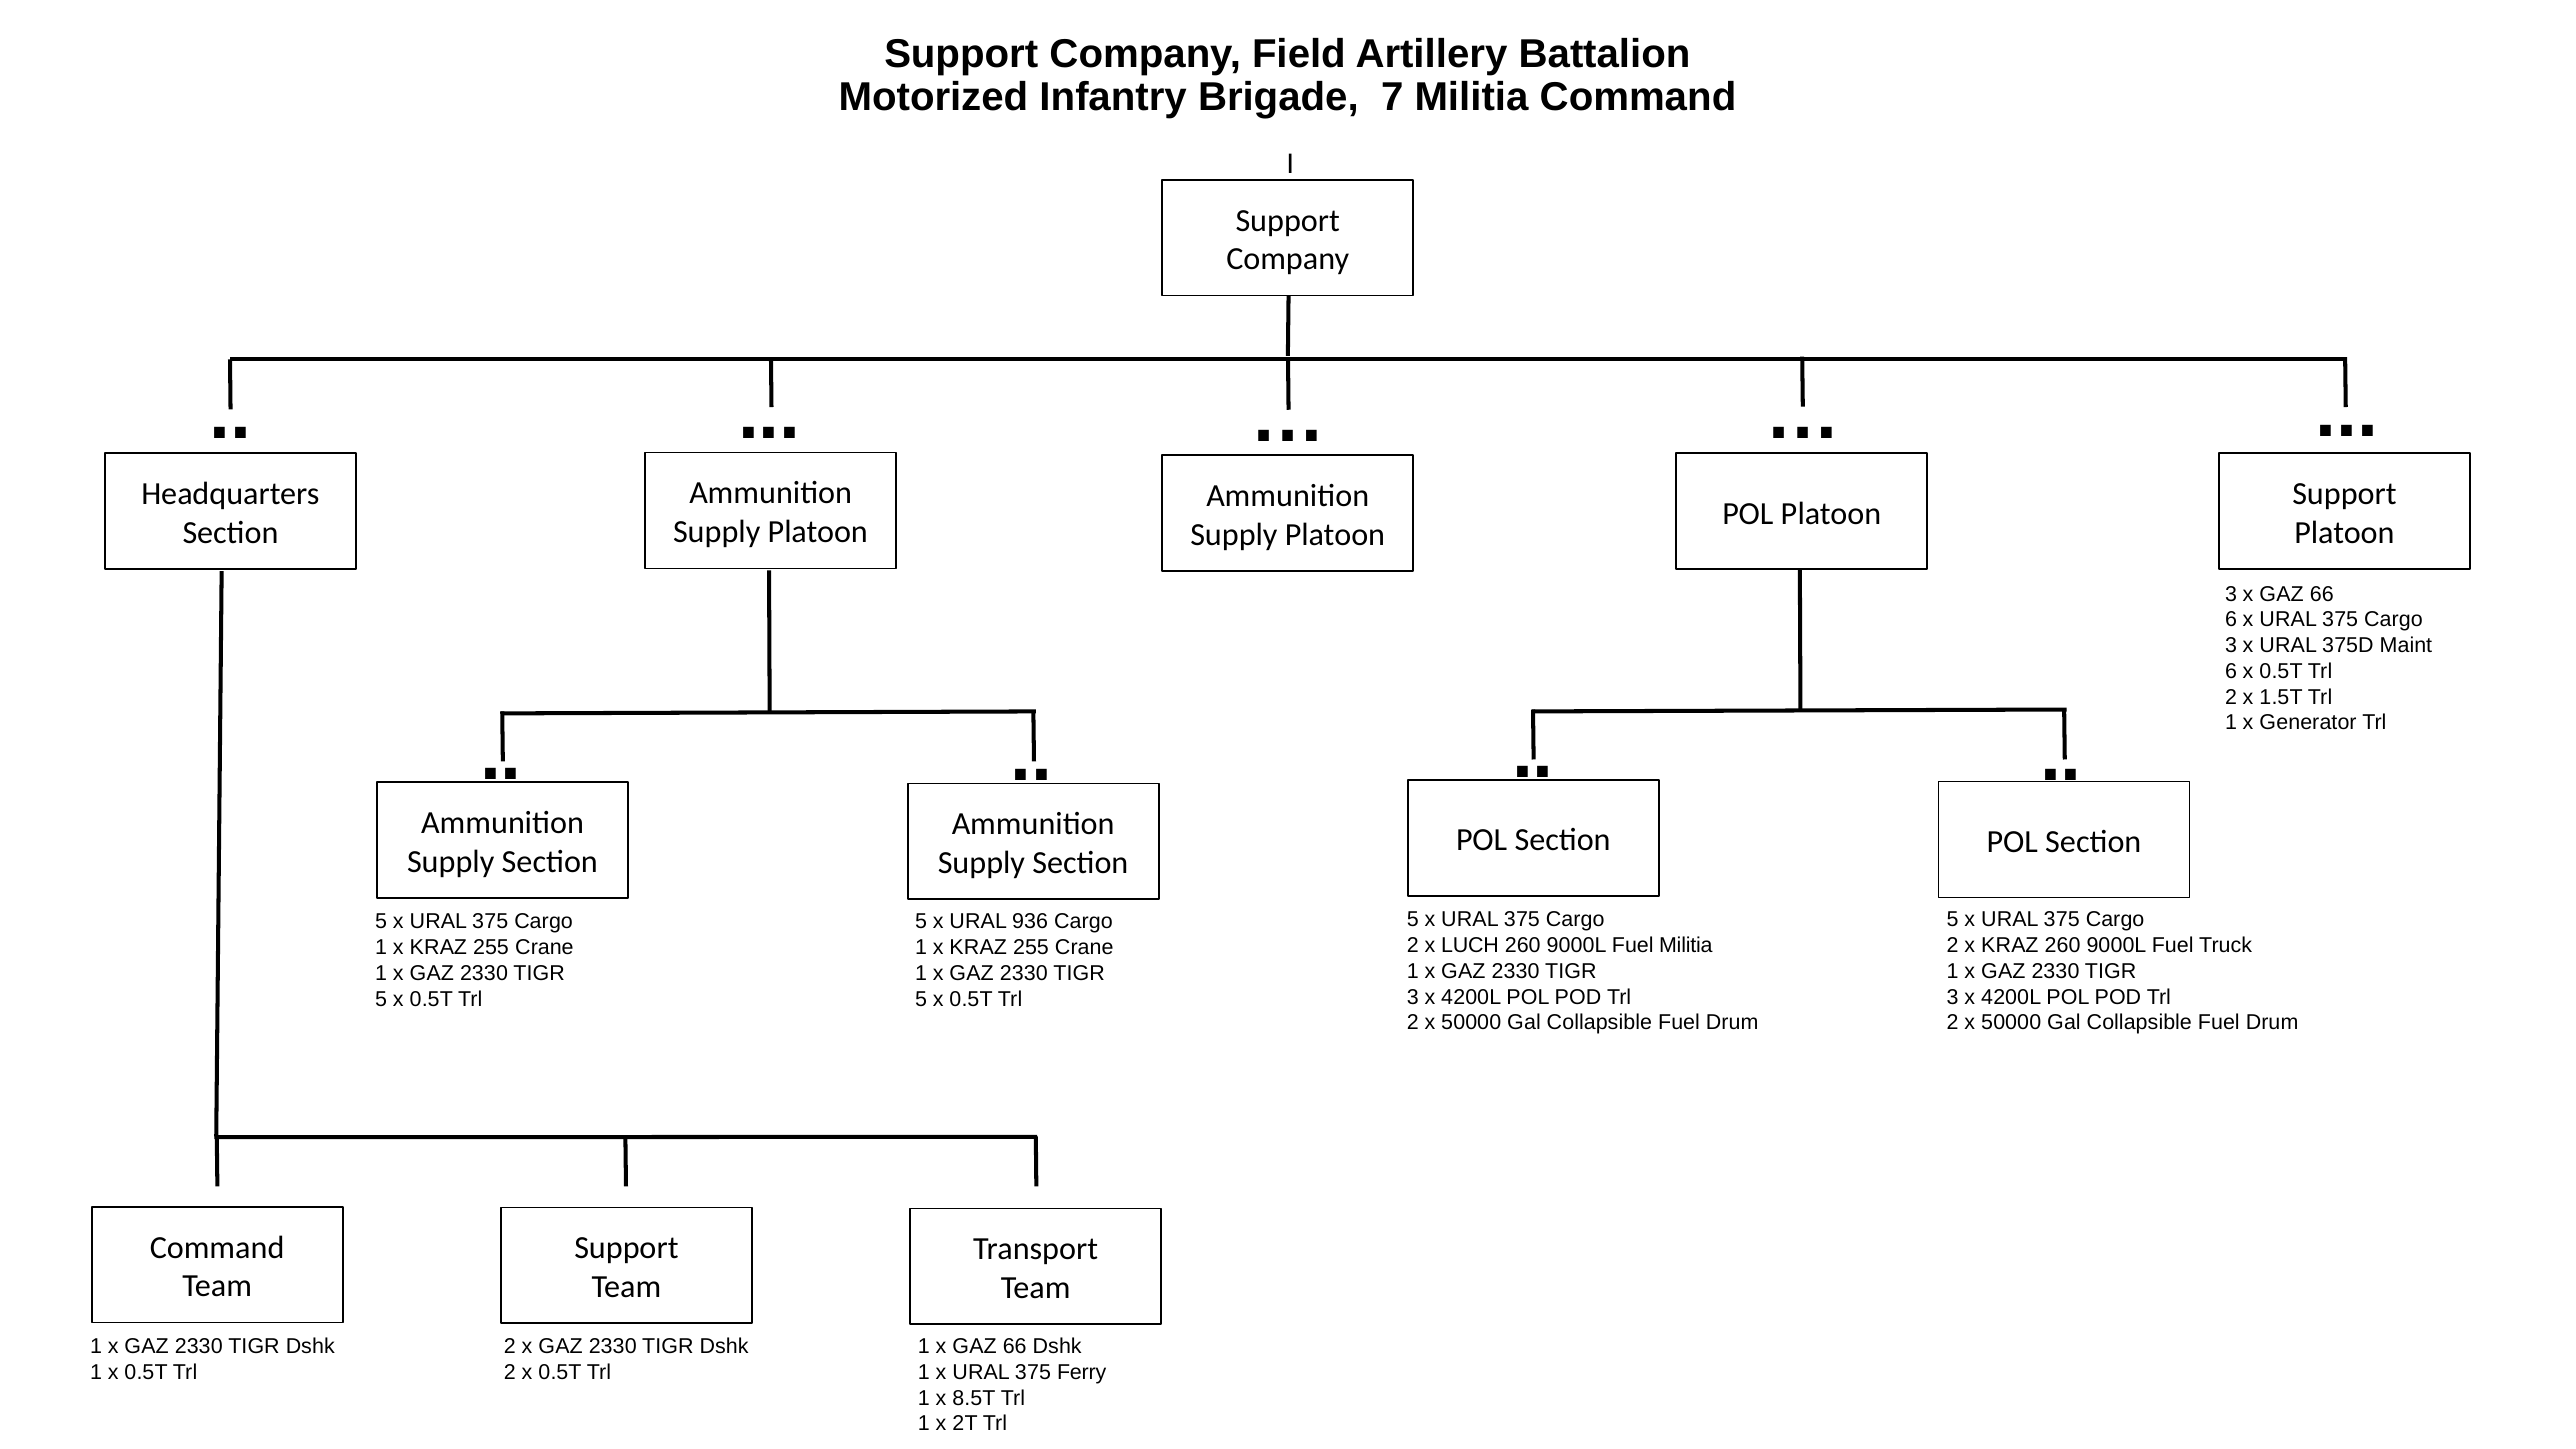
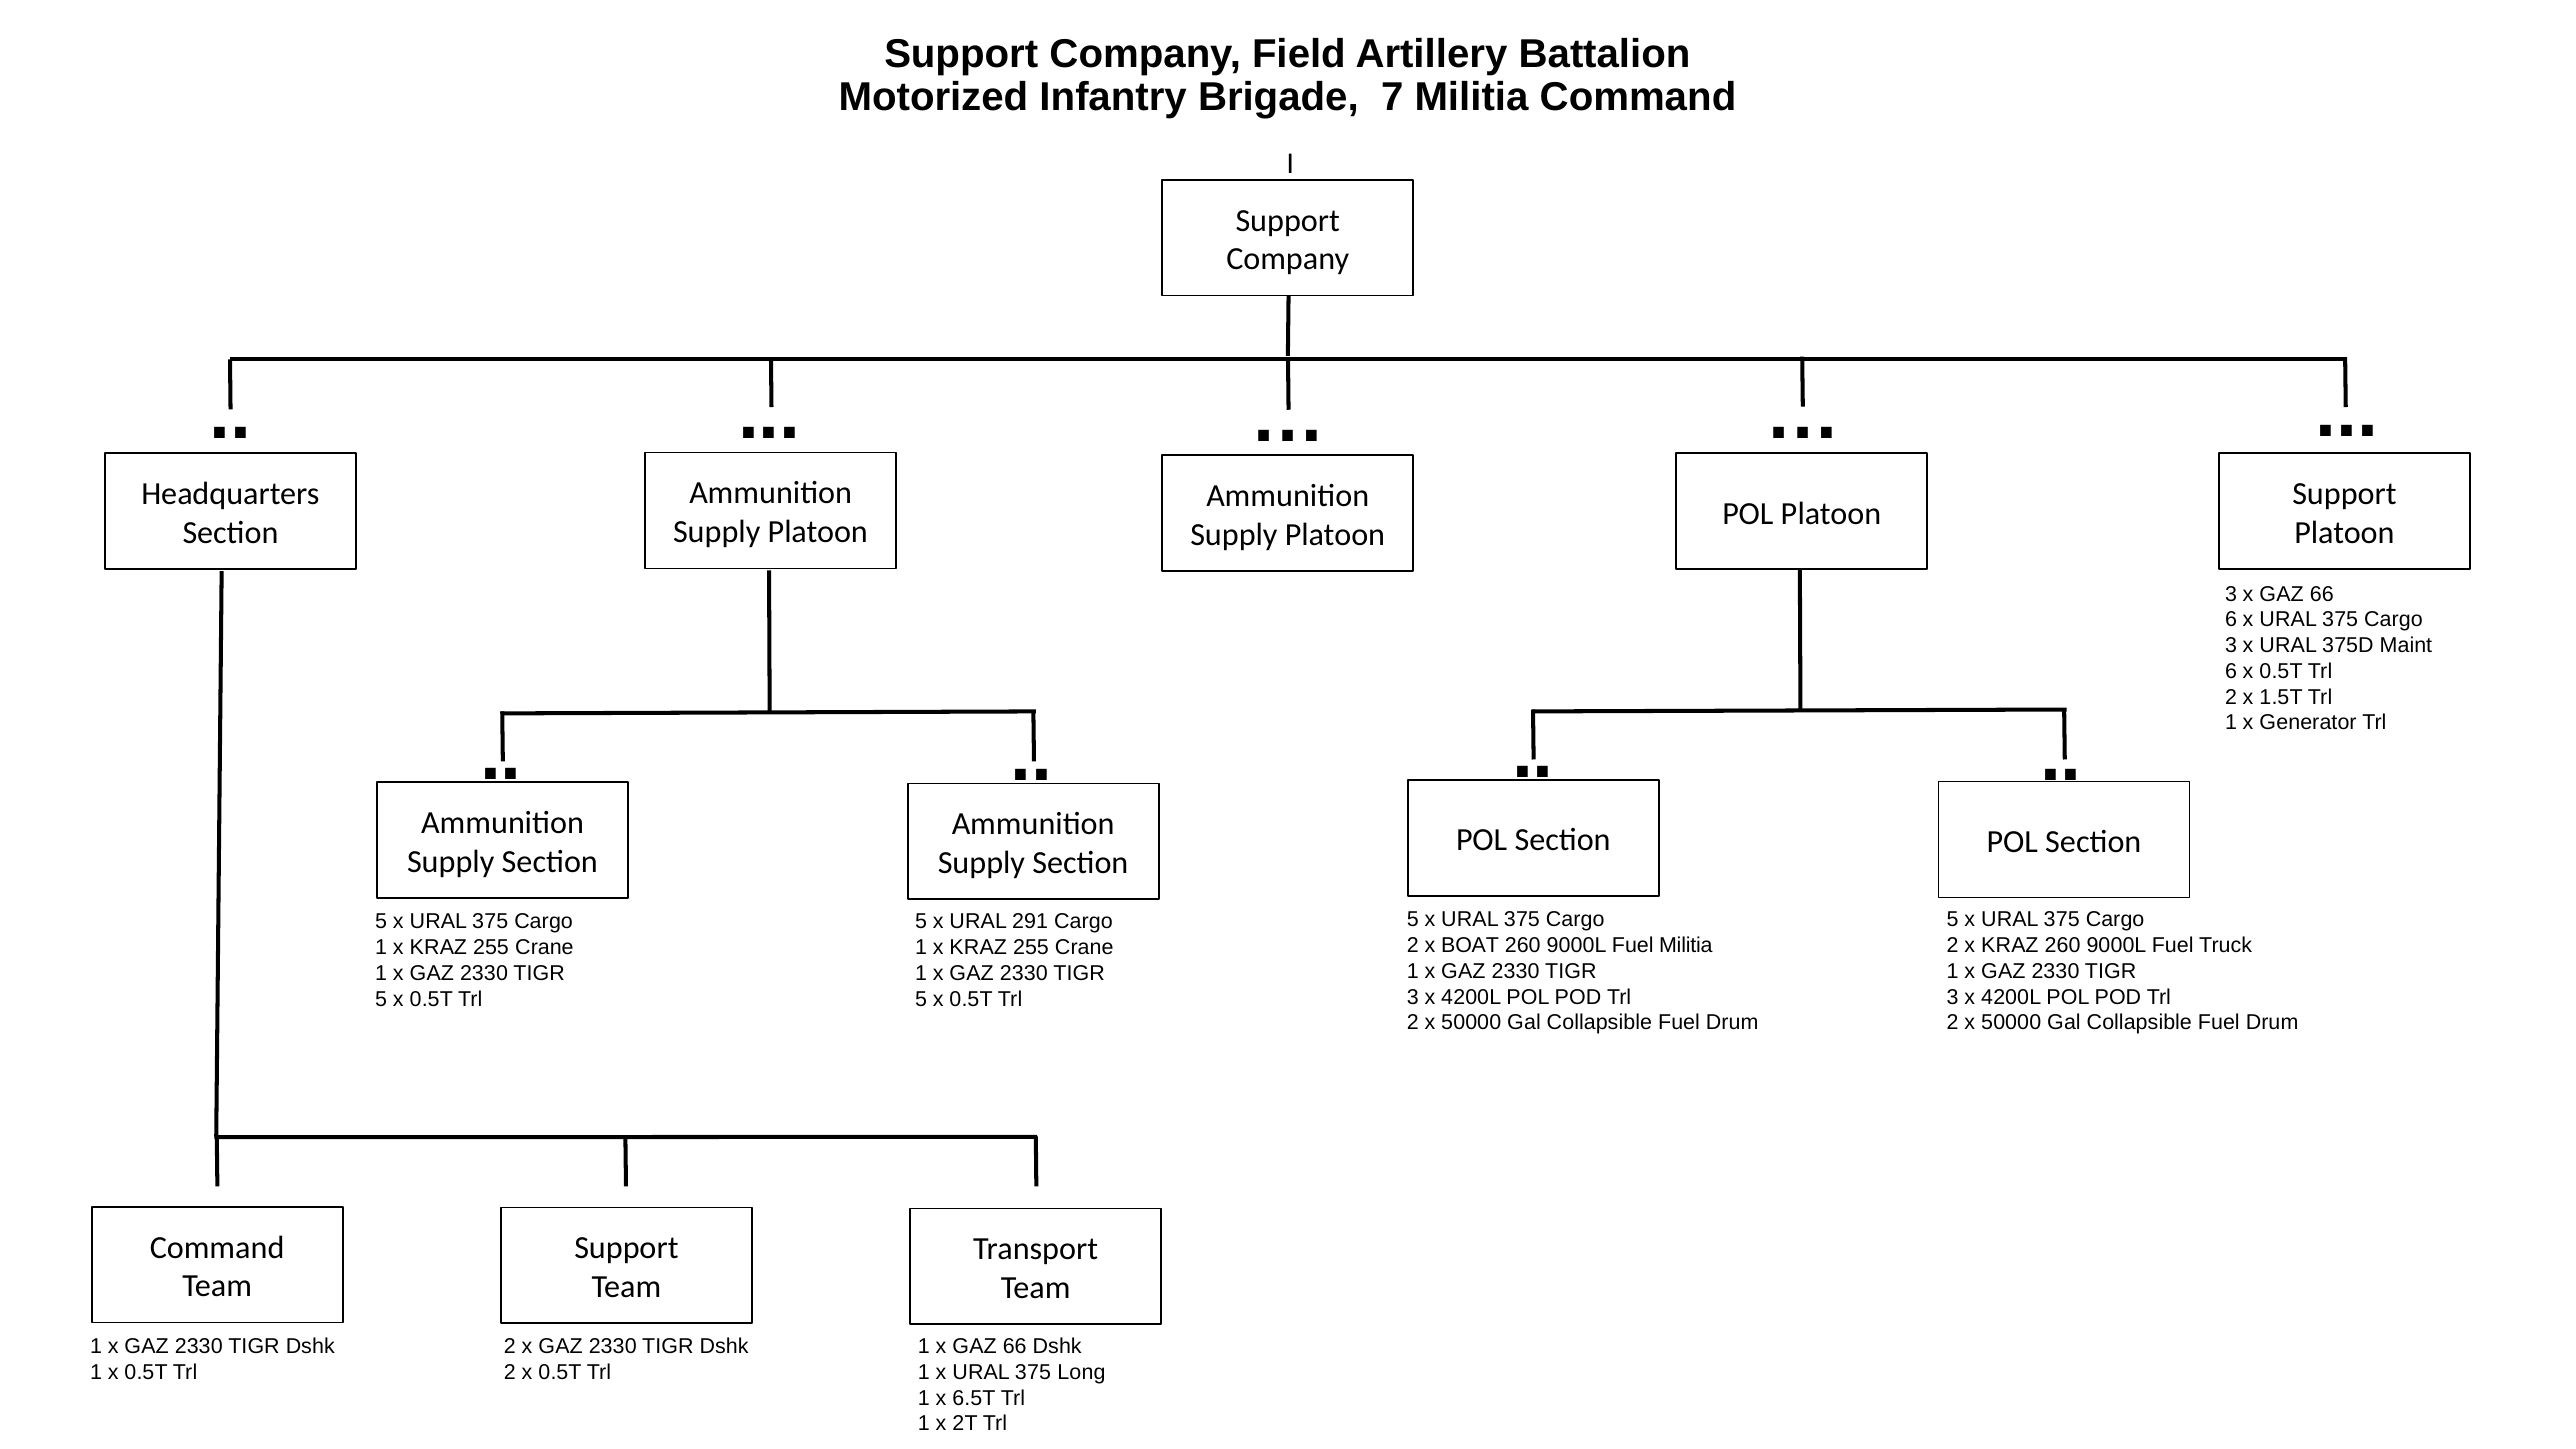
936: 936 -> 291 (1030, 922)
LUCH: LUCH -> BOAT (1470, 946)
Ferry: Ferry -> Long (1081, 1372)
8.5T: 8.5T -> 6.5T (974, 1398)
